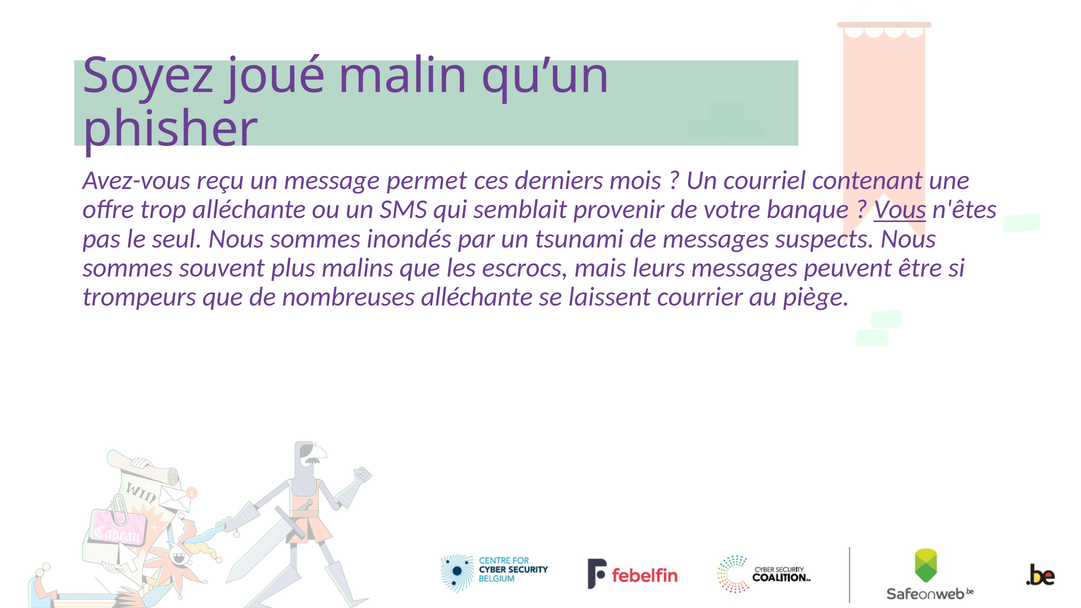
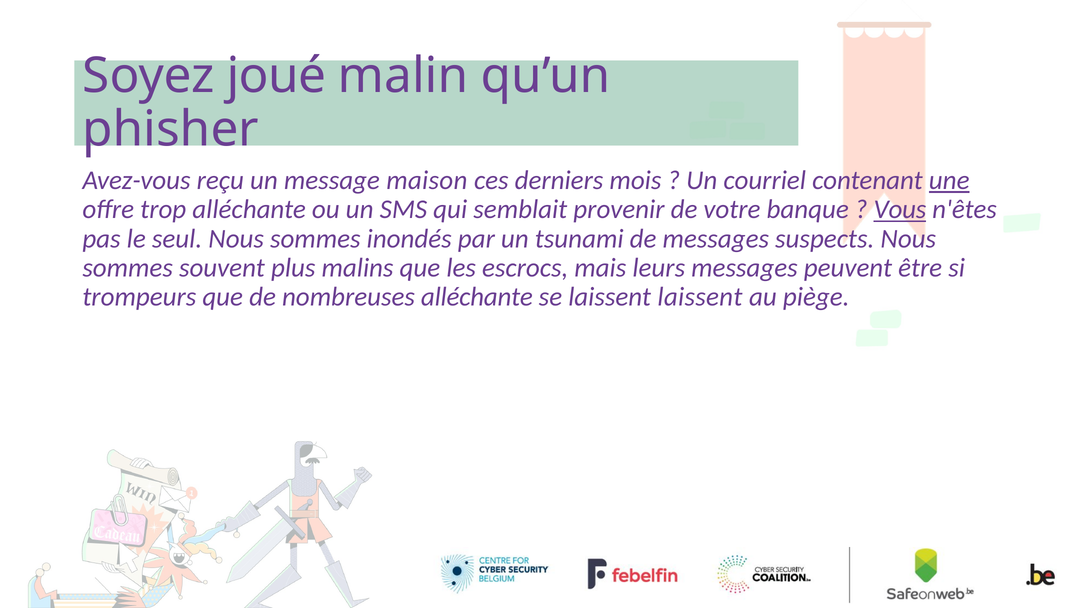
permet: permet -> maison (427, 180)
une underline: none -> present (949, 180)
laissent courrier: courrier -> laissent (700, 297)
